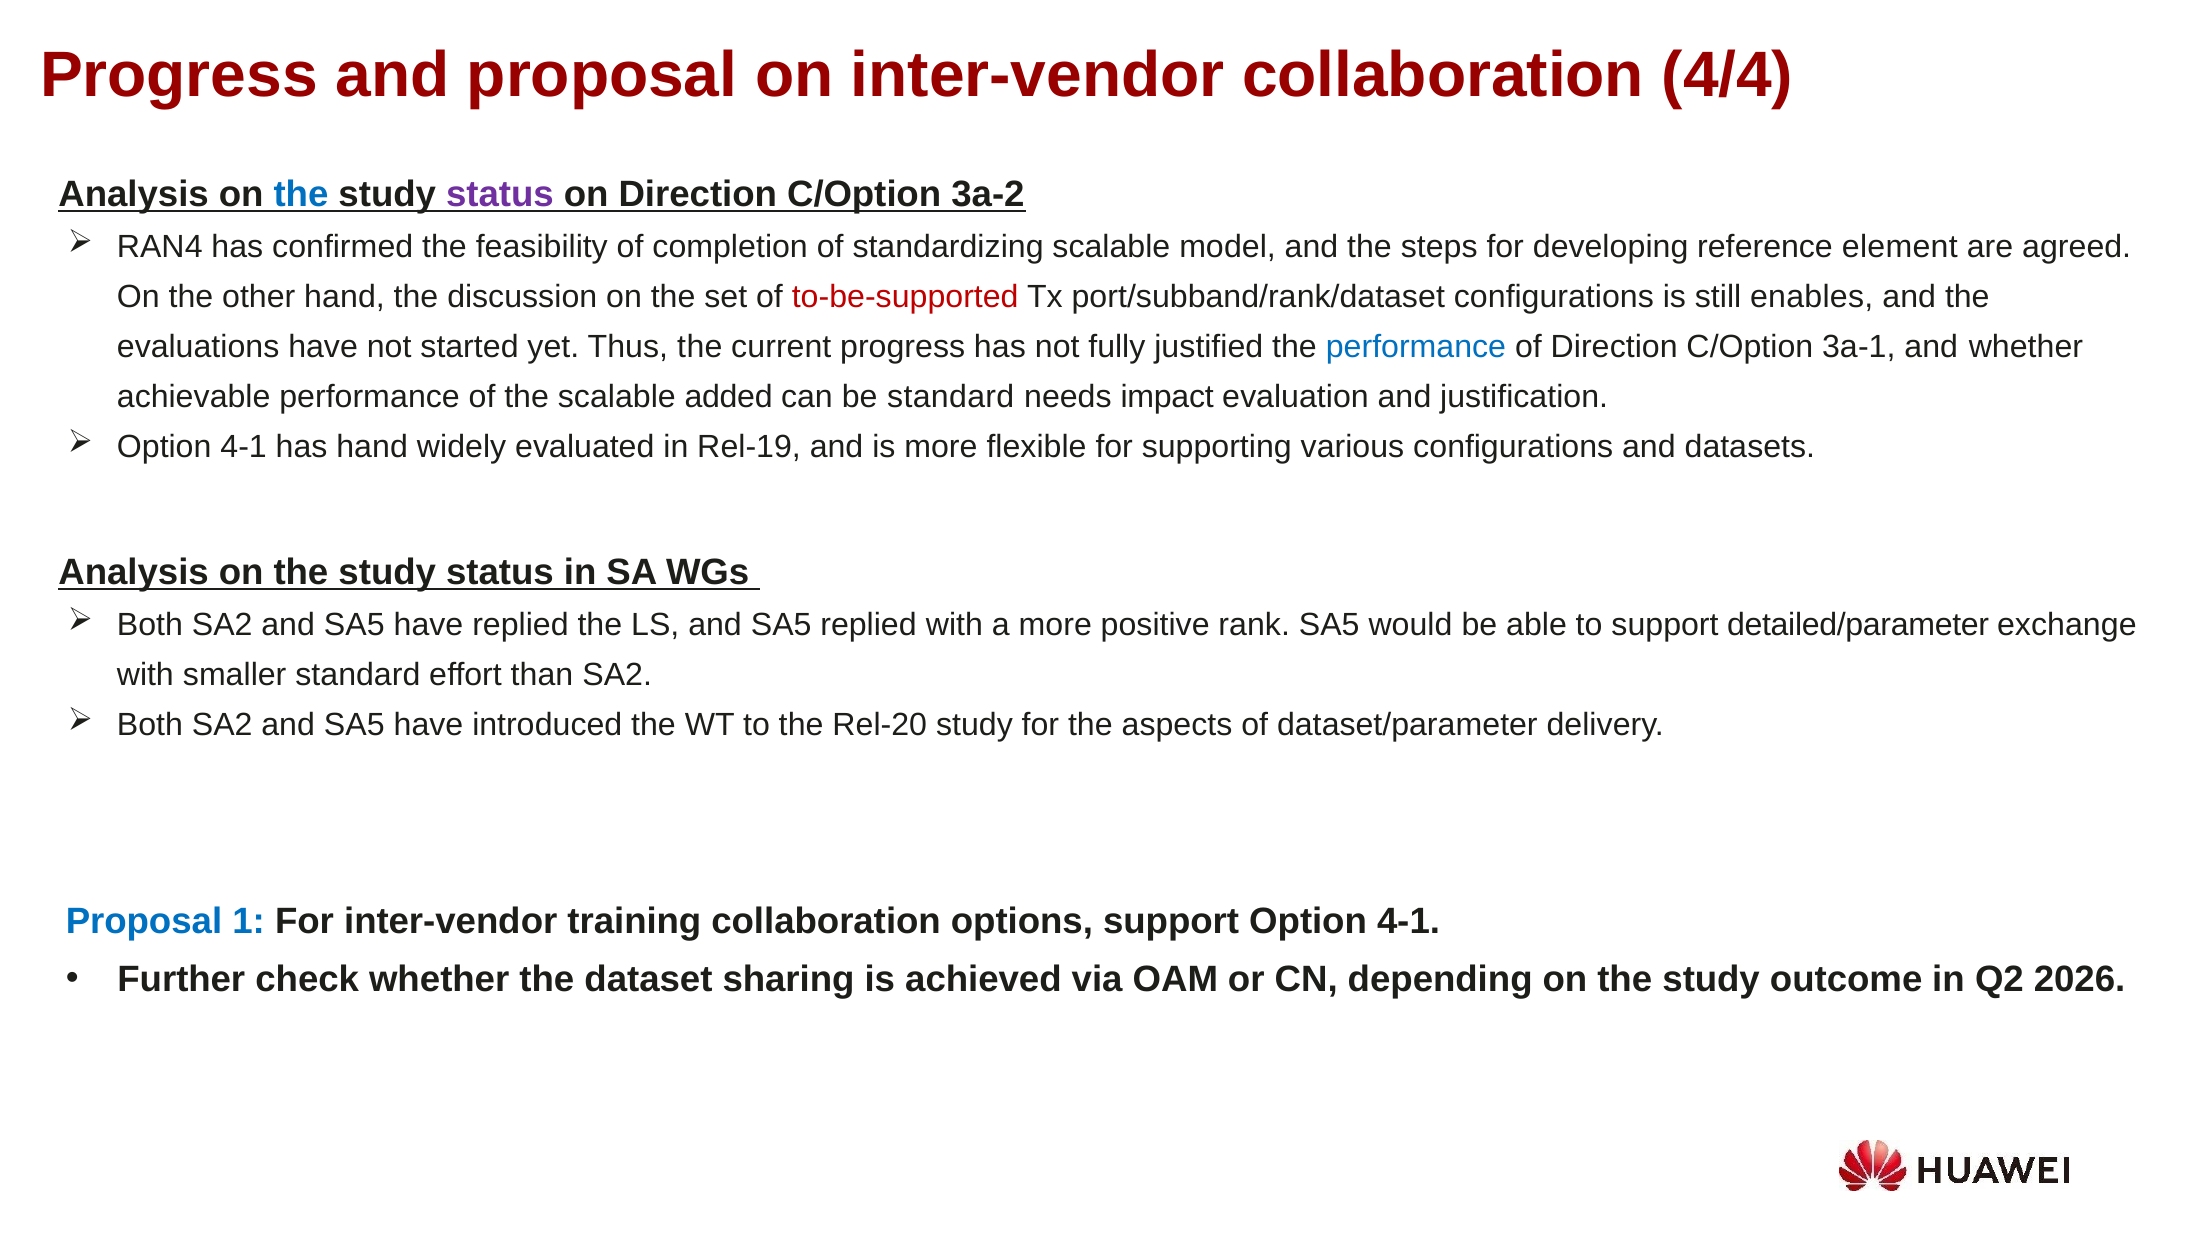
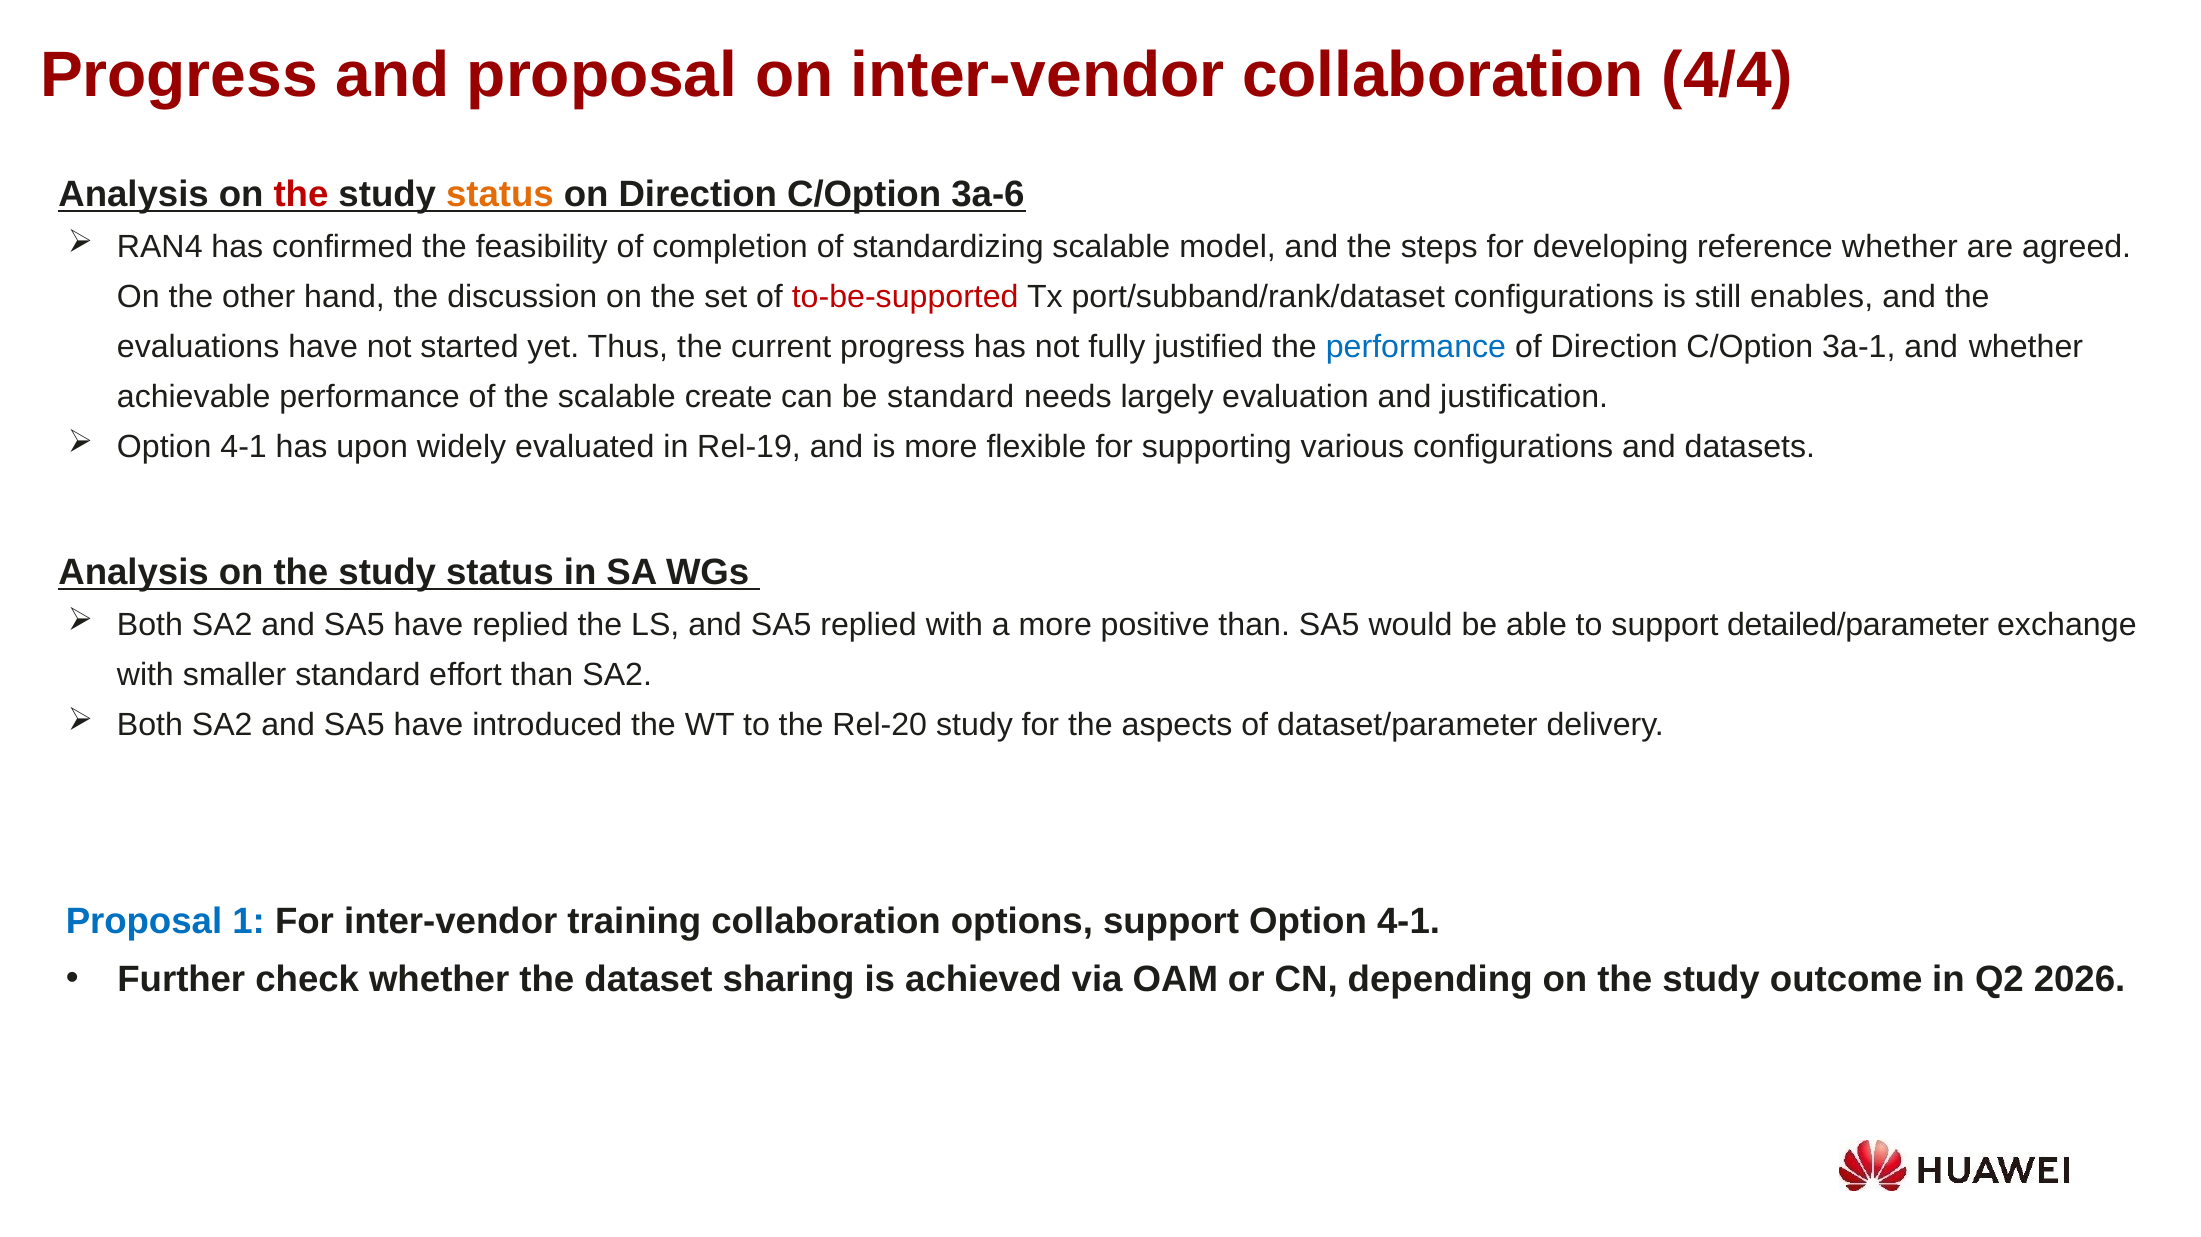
the colour: blue -> red (301, 195)
status colour: purple -> orange (500, 195)
3a-2: 3a-2 -> 3a-6 (988, 195)
reference element: element -> whether (1900, 247)
added: added -> create (729, 397)
impact: impact -> largely (1167, 397)
has hand: hand -> upon (372, 447)
positive rank: rank -> than (1254, 626)
